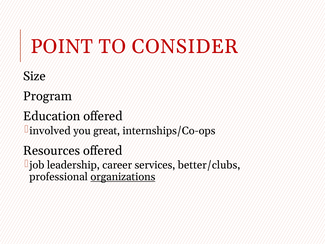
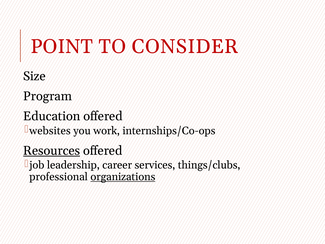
involved: involved -> websites (50, 131)
great: great -> work (107, 131)
Resources underline: none -> present (52, 150)
better/clubs: better/clubs -> things/clubs (209, 165)
